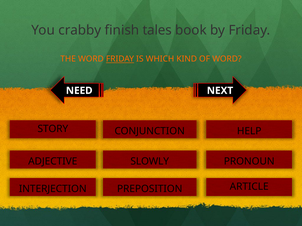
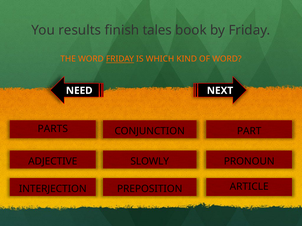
crabby: crabby -> results (80, 30)
STORY: STORY -> PARTS (53, 129)
HELP: HELP -> PART (249, 131)
